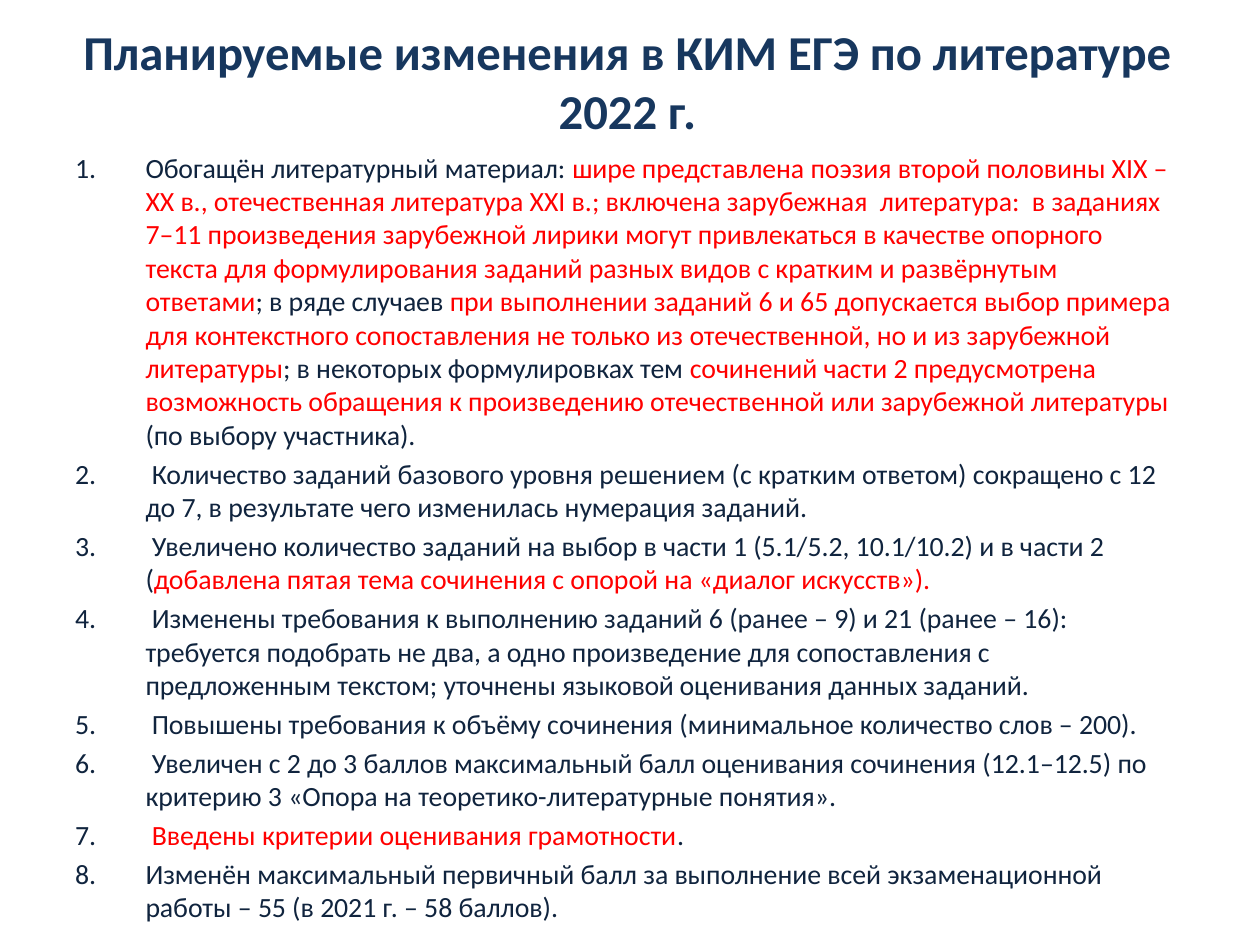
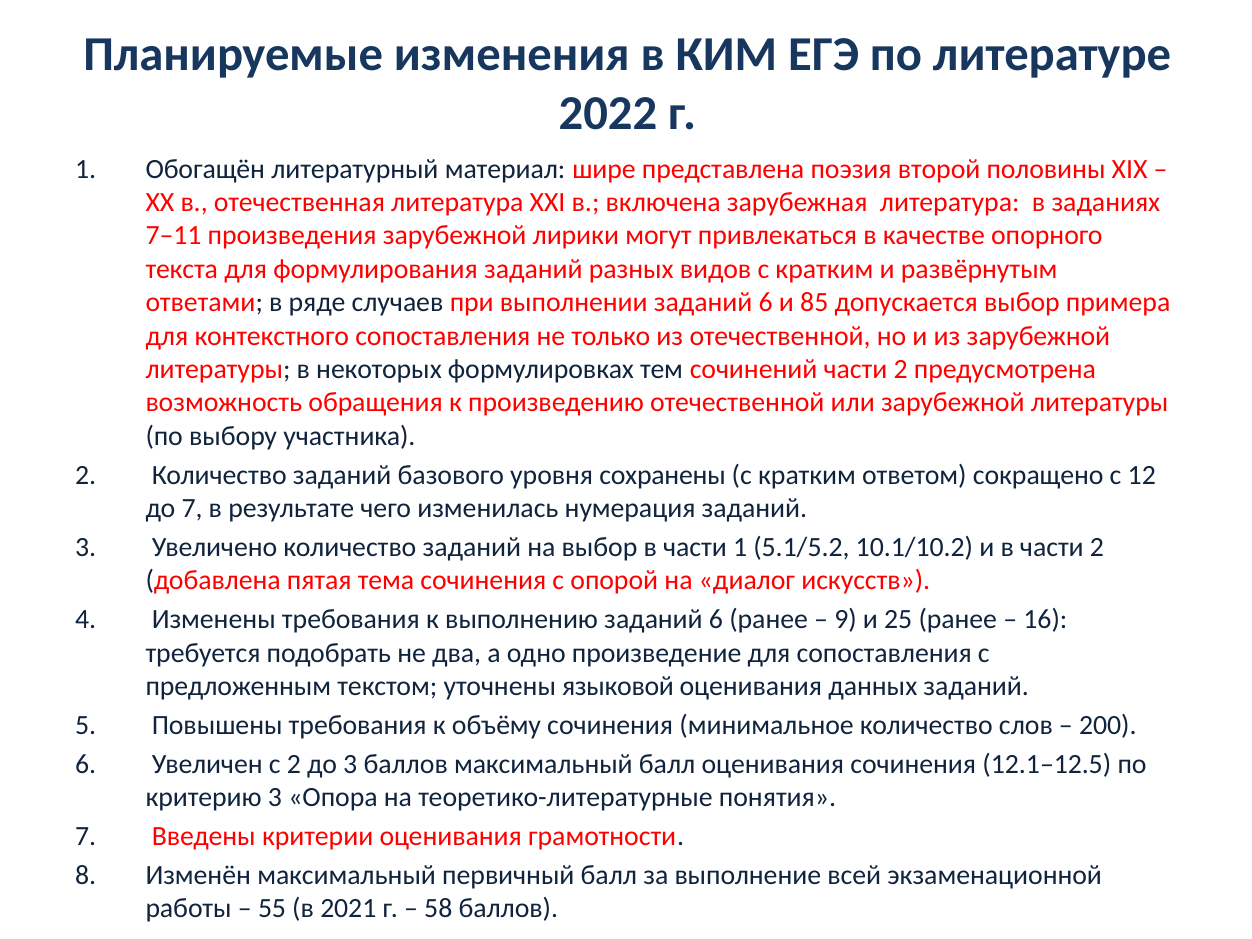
65: 65 -> 85 (814, 302)
решением: решением -> сохранены (663, 475)
21: 21 -> 25 (898, 620)
